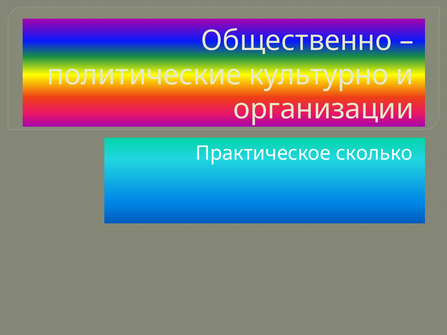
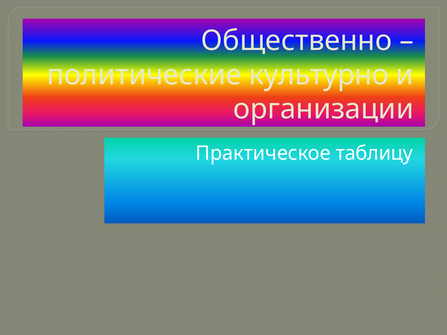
сколько: сколько -> таблицу (374, 153)
